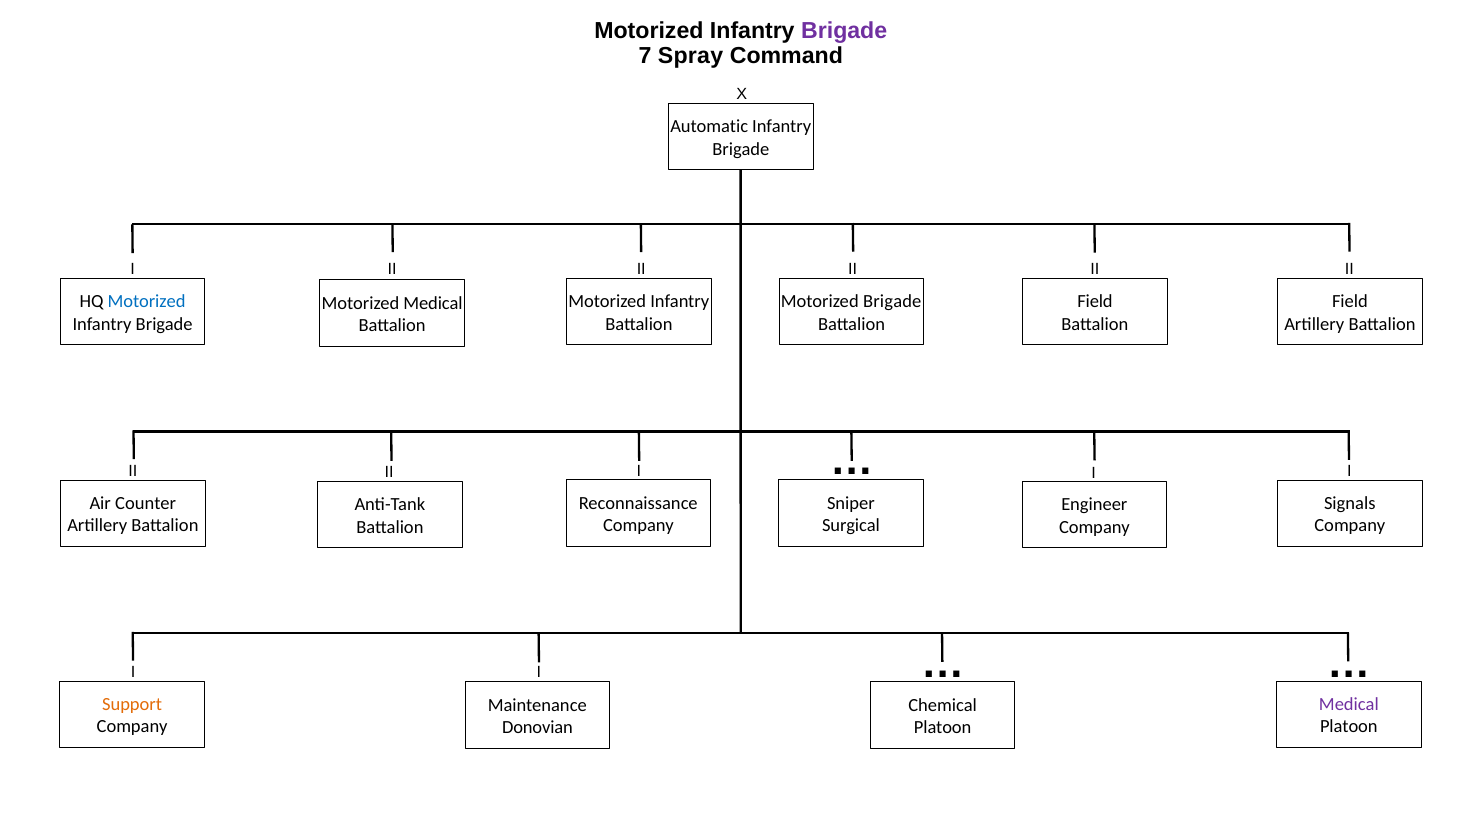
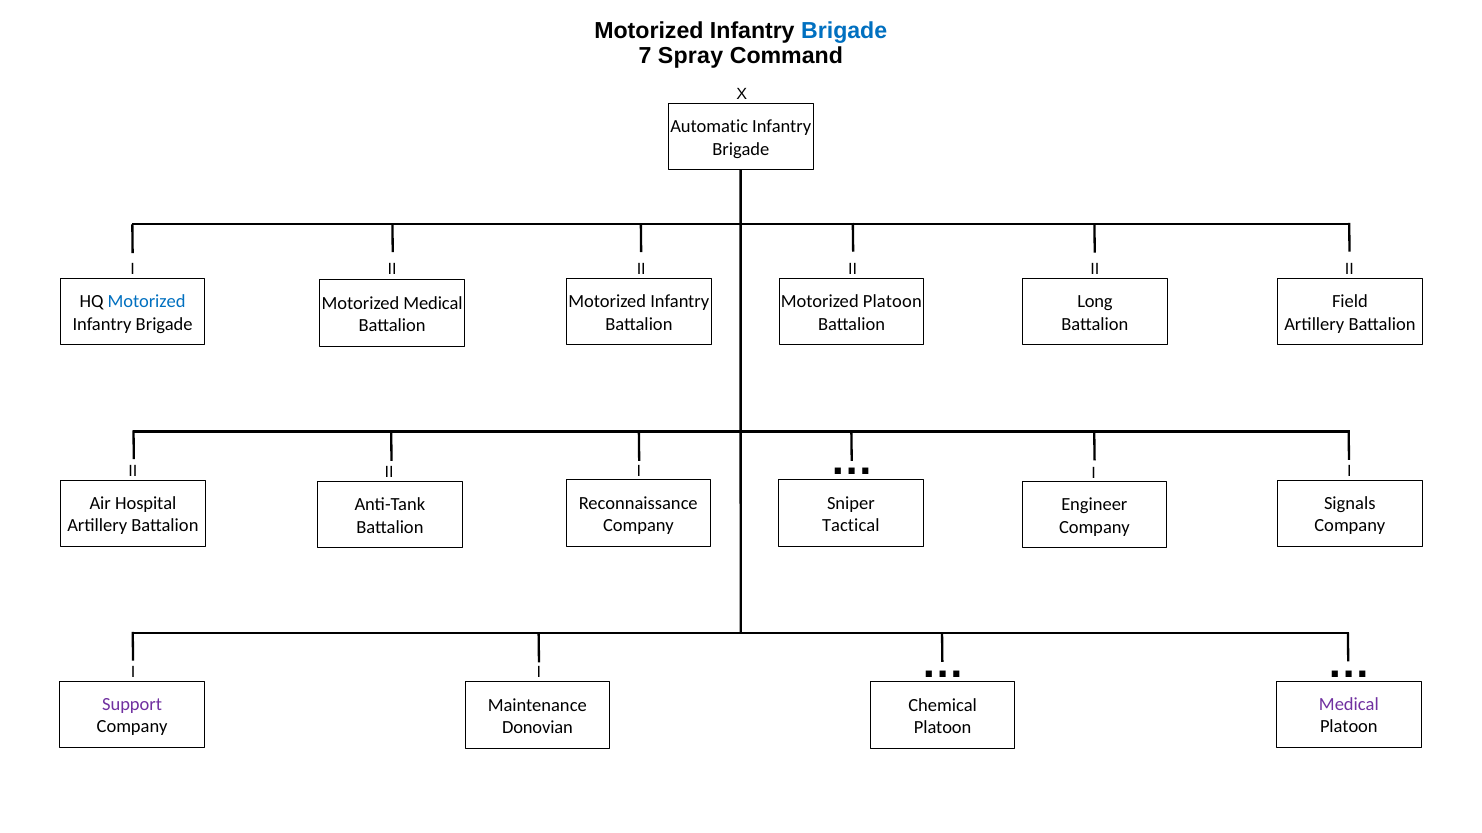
Brigade colour: purple -> blue (844, 31)
Motorized Brigade: Brigade -> Platoon (892, 302)
Field: Field -> Long (1095, 302)
Counter: Counter -> Hospital (146, 504)
Surgical: Surgical -> Tactical (851, 526)
Support colour: orange -> purple (132, 705)
